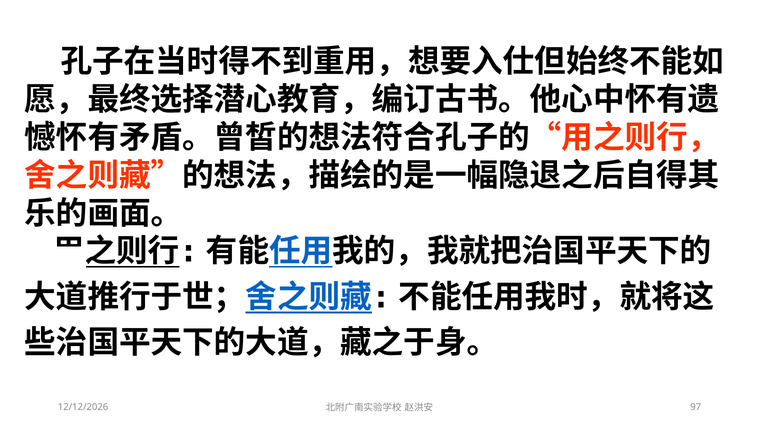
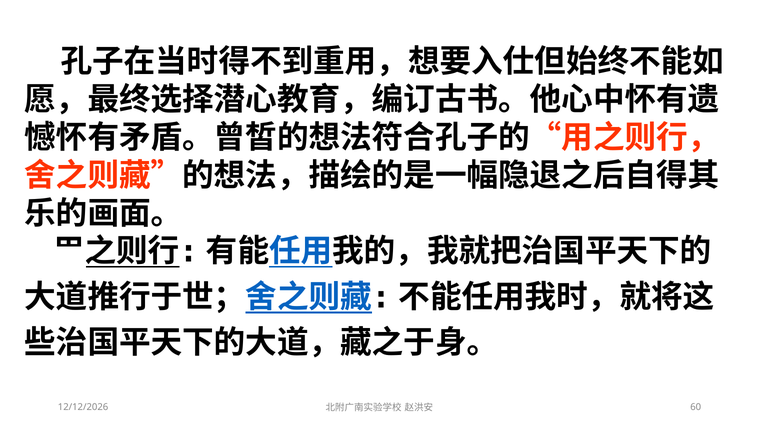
97: 97 -> 60 (696, 407)
